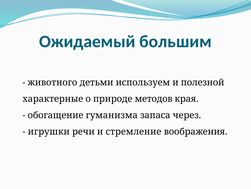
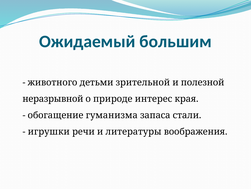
используем: используем -> зрительной (143, 82)
характерные: характерные -> неразрывной (53, 98)
методов: методов -> интерес (154, 98)
через: через -> стали (187, 115)
стремление: стремление -> литературы (133, 131)
